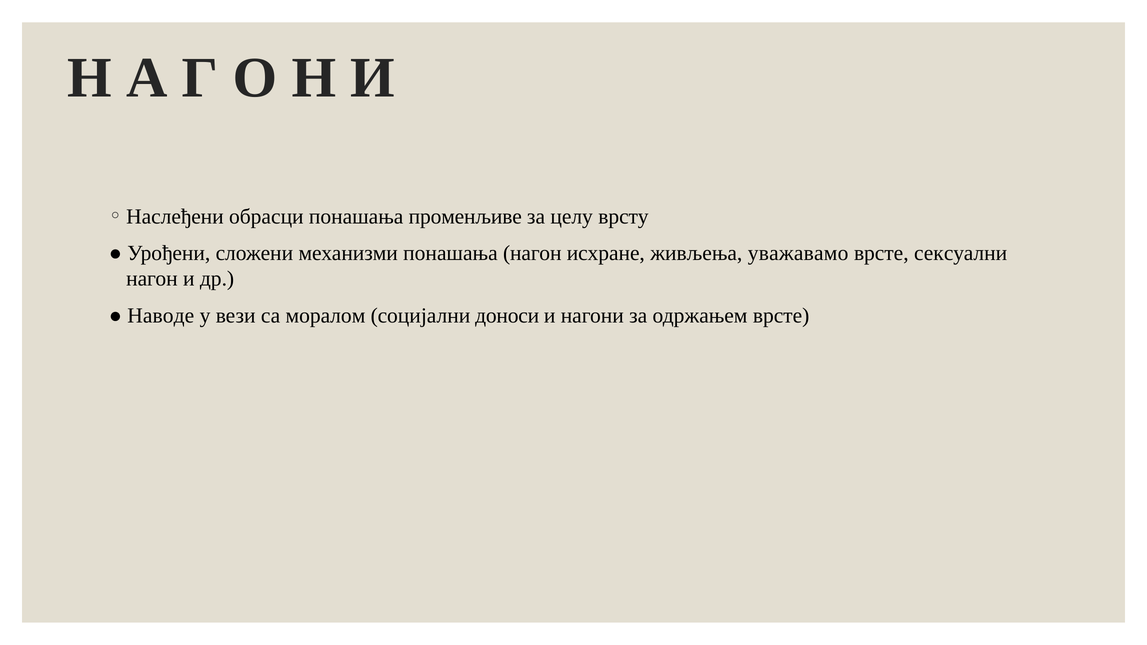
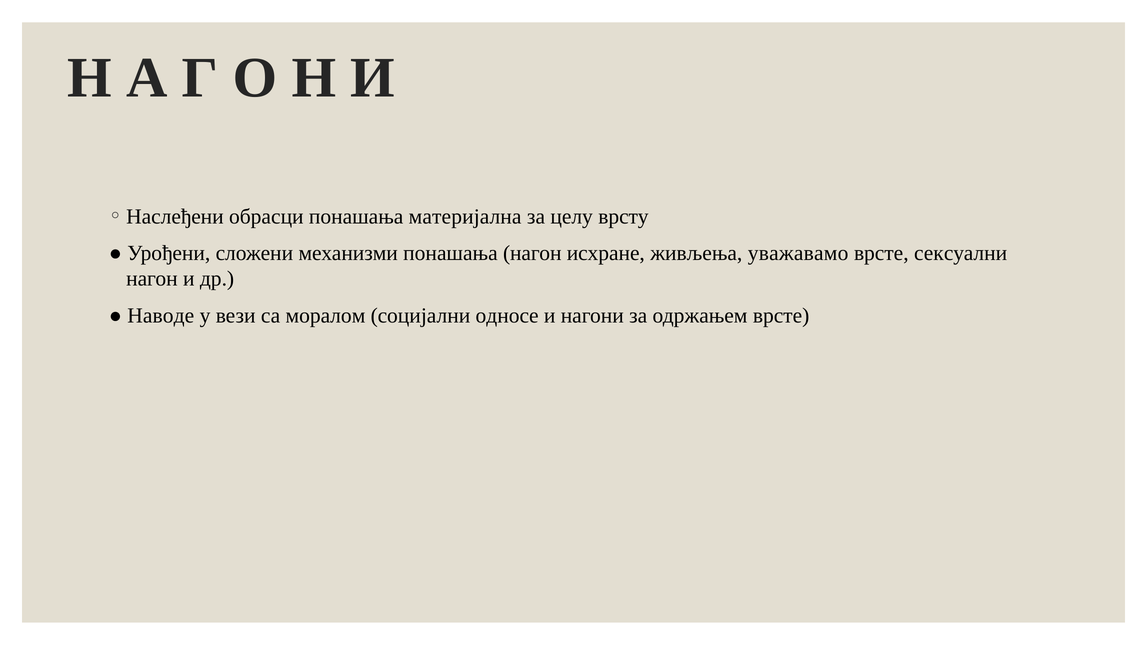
променљиве: променљиве -> материјална (465, 217)
доноси: доноси -> односе (507, 316)
